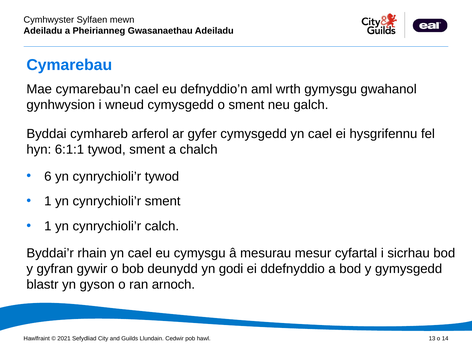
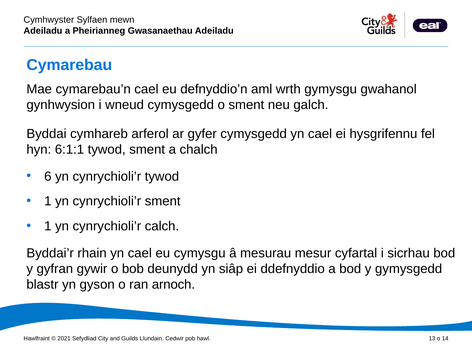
godi: godi -> siâp (231, 269)
